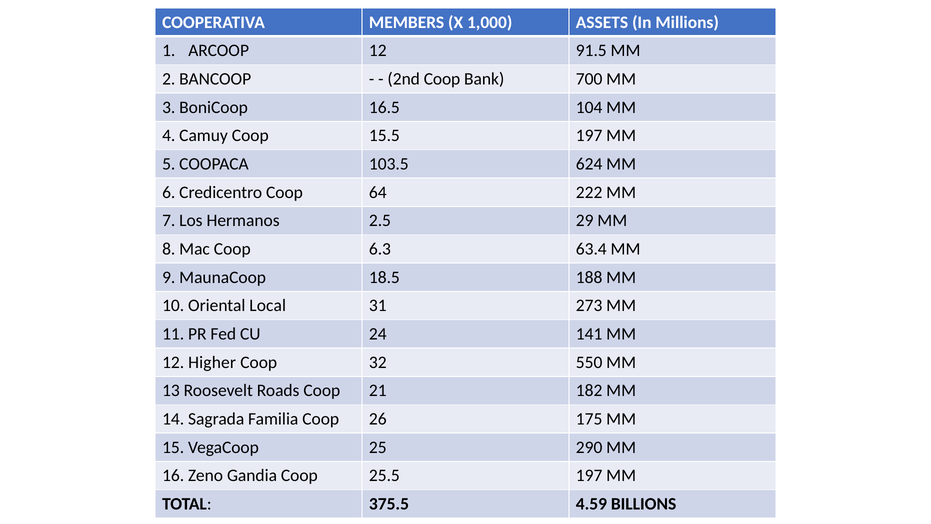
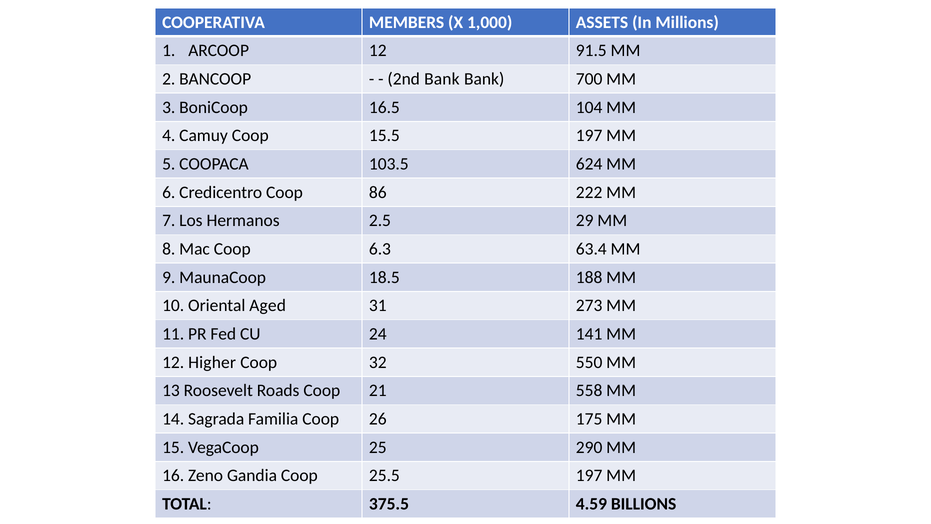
2nd Coop: Coop -> Bank (442, 79)
64: 64 -> 86 (378, 192)
Local: Local -> Aged (268, 306)
182: 182 -> 558 (589, 390)
